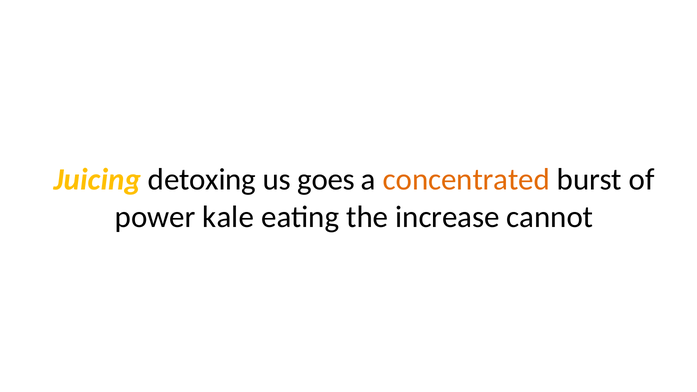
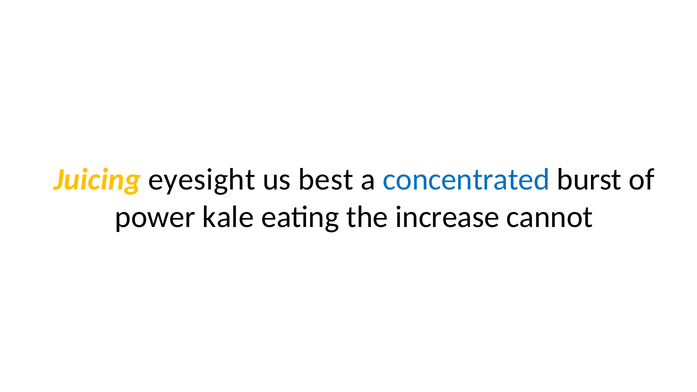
detoxing: detoxing -> eyesight (202, 180)
goes: goes -> best (326, 180)
concentrated colour: orange -> blue (466, 180)
